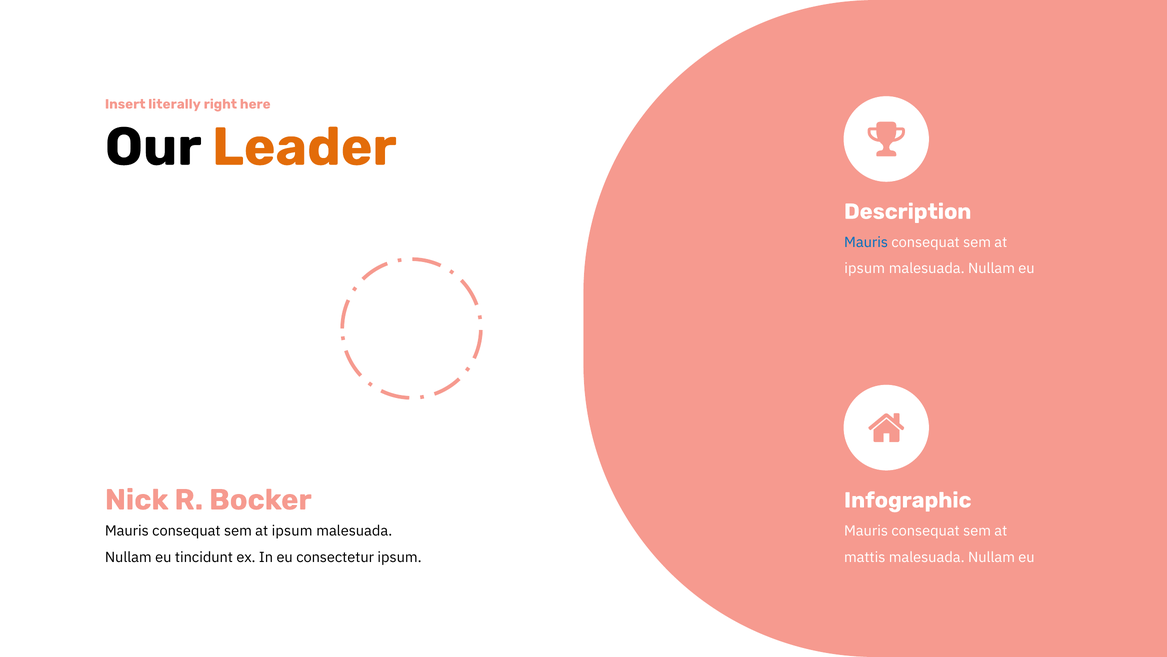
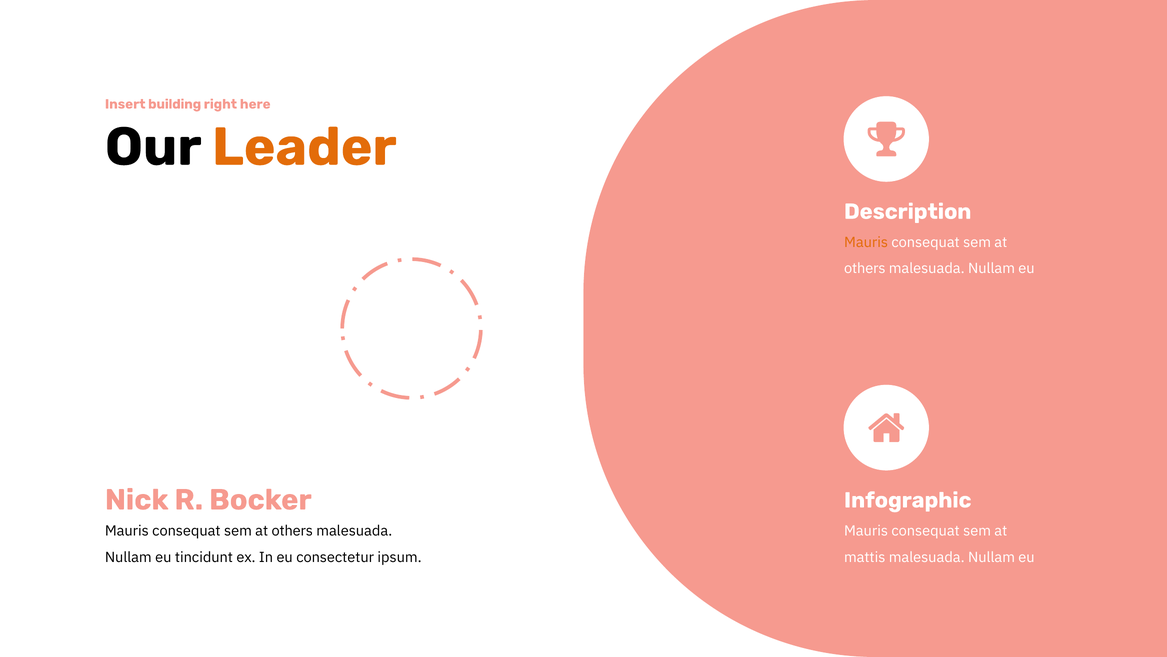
literally: literally -> building (175, 104)
Mauris colour: blue -> orange (866, 242)
ipsum: ipsum -> others (865, 268)
ipsum: ipsum -> others (292, 531)
